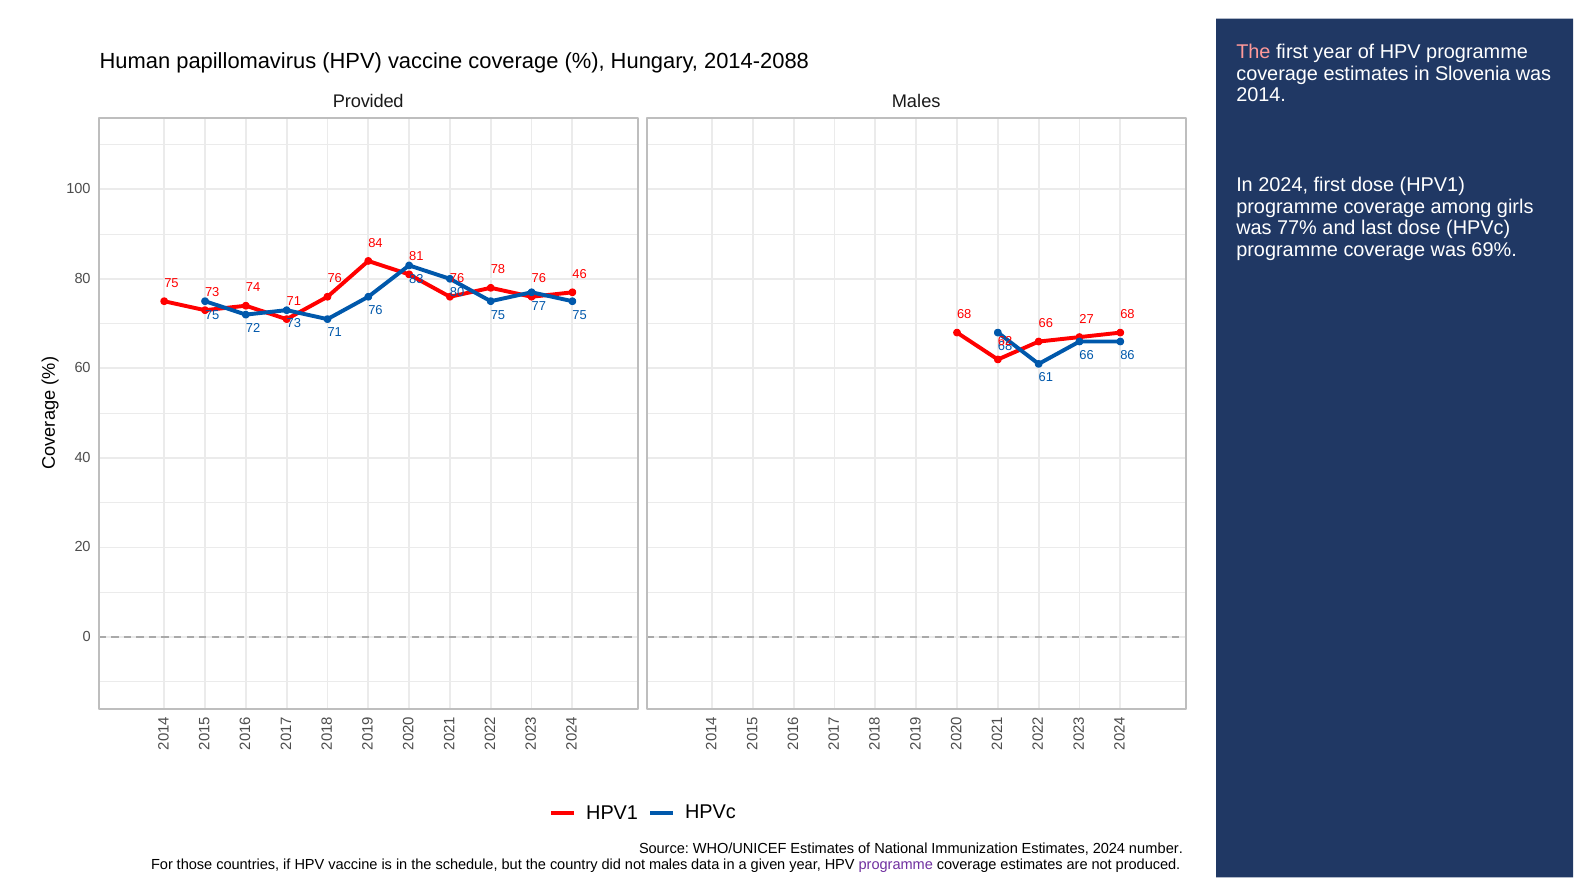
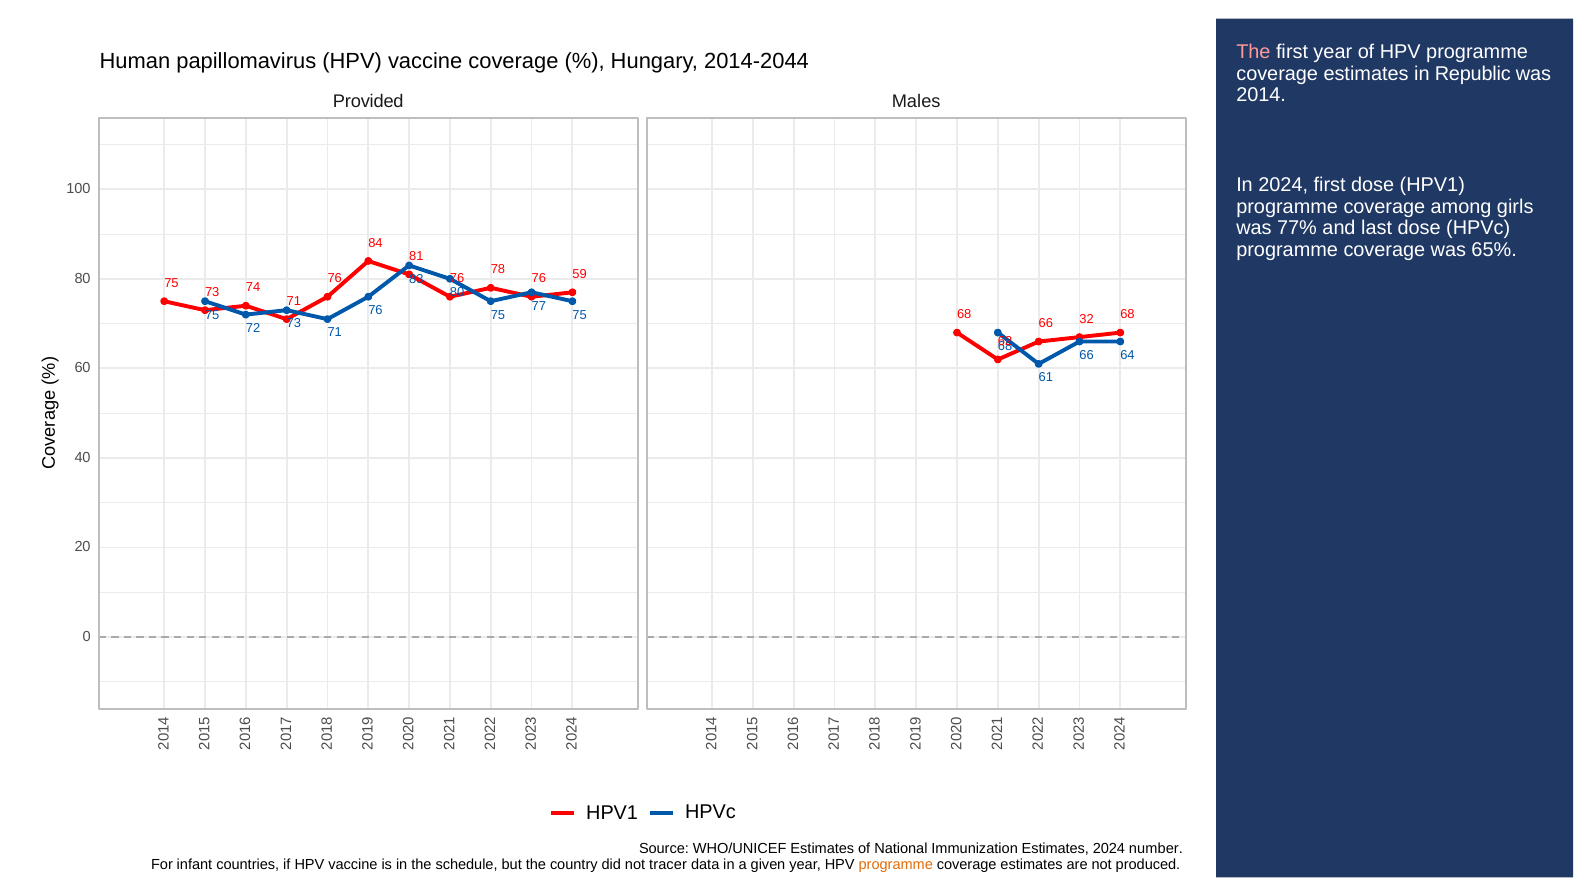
2014-2088: 2014-2088 -> 2014-2044 (757, 62)
Slovenia: Slovenia -> Republic (1473, 74)
69%: 69% -> 65% (1494, 250)
46: 46 -> 59 (580, 274)
27: 27 -> 32 (1087, 319)
86: 86 -> 64 (1128, 355)
those: those -> infant (195, 865)
not males: males -> tracer (668, 865)
programme colour: purple -> orange (896, 865)
